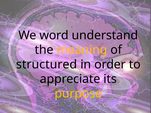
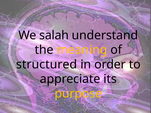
word: word -> salah (54, 35)
